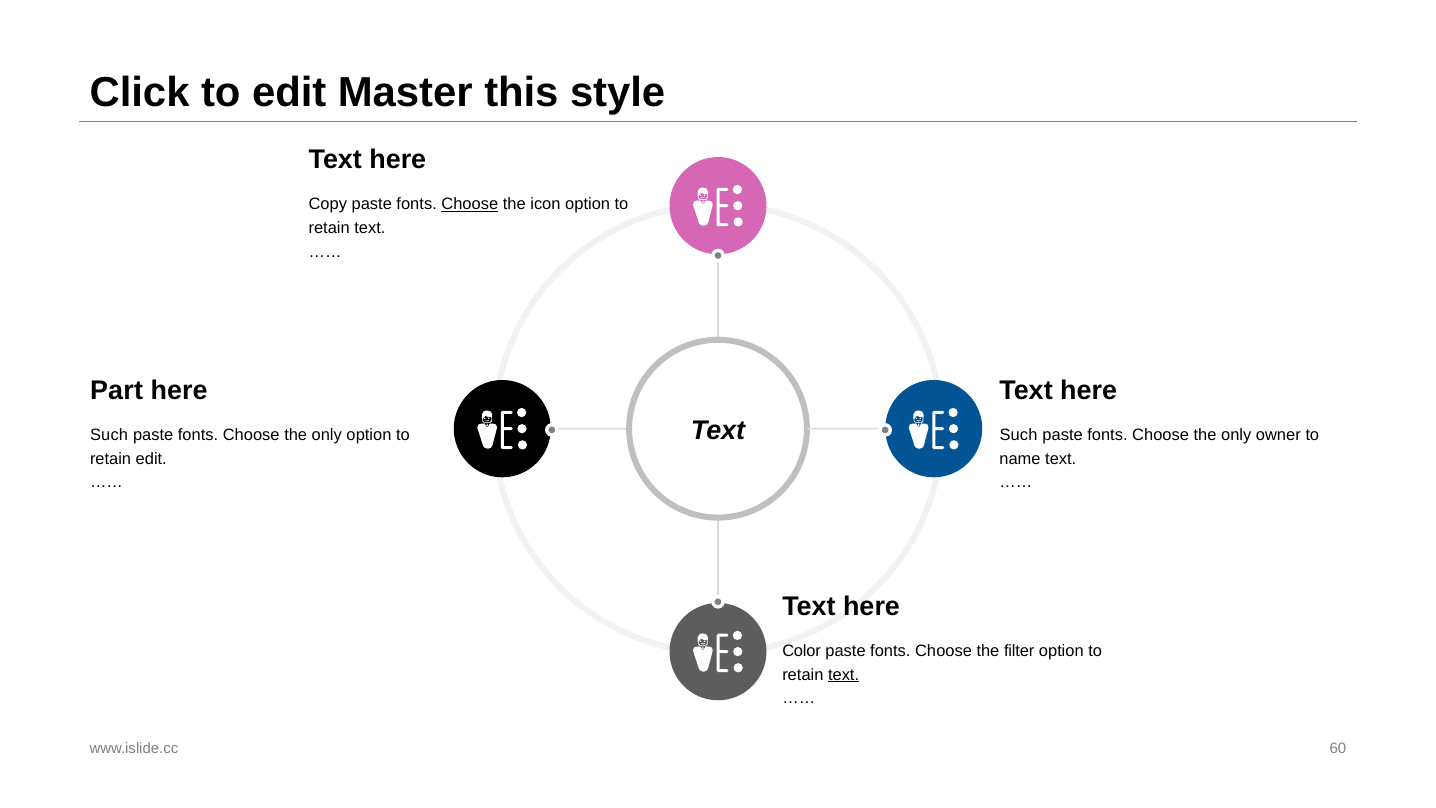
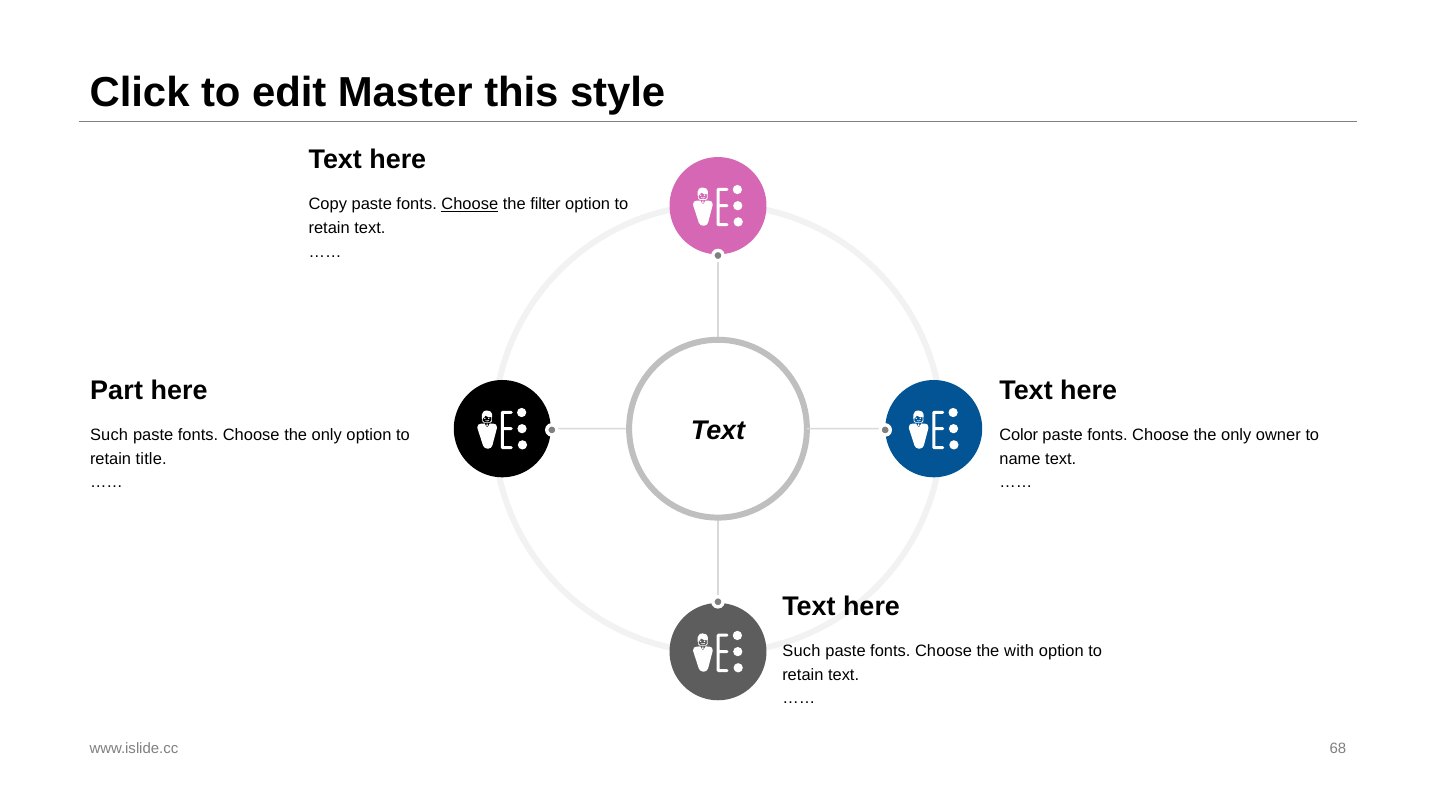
icon: icon -> filter (546, 204)
Such: Such -> Color (1019, 435)
retain edit: edit -> title (151, 458)
Color: Color -> Such (801, 651)
filter: filter -> with (1019, 651)
text underline: present -> none (844, 674)
60: 60 -> 68 (1338, 748)
